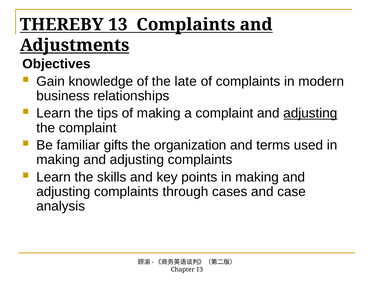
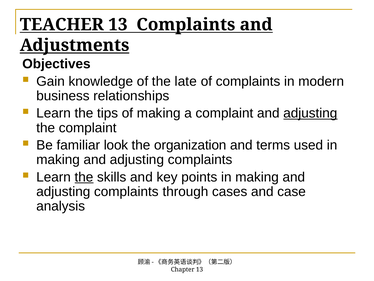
THEREBY: THEREBY -> TEACHER (62, 25)
gifts: gifts -> look (116, 145)
the underline: none -> present (84, 177)
